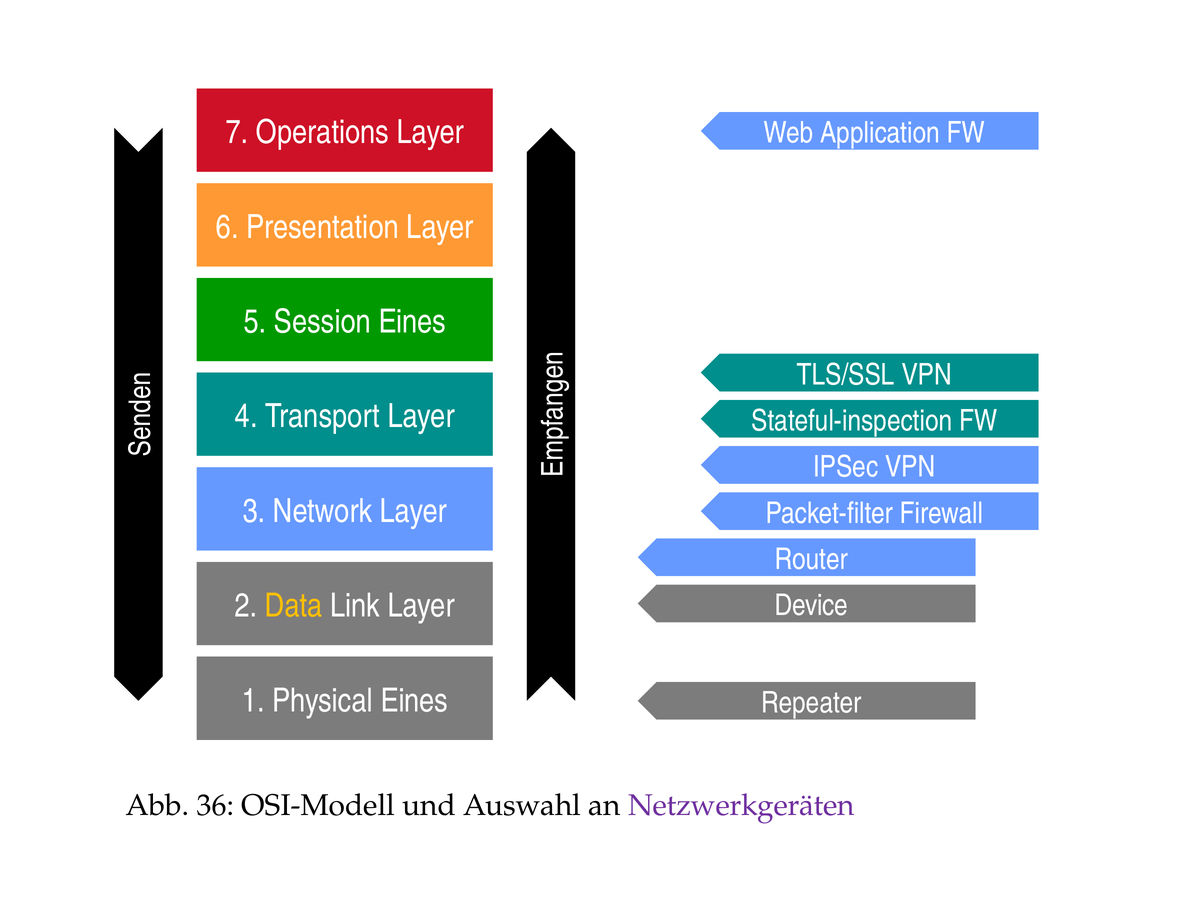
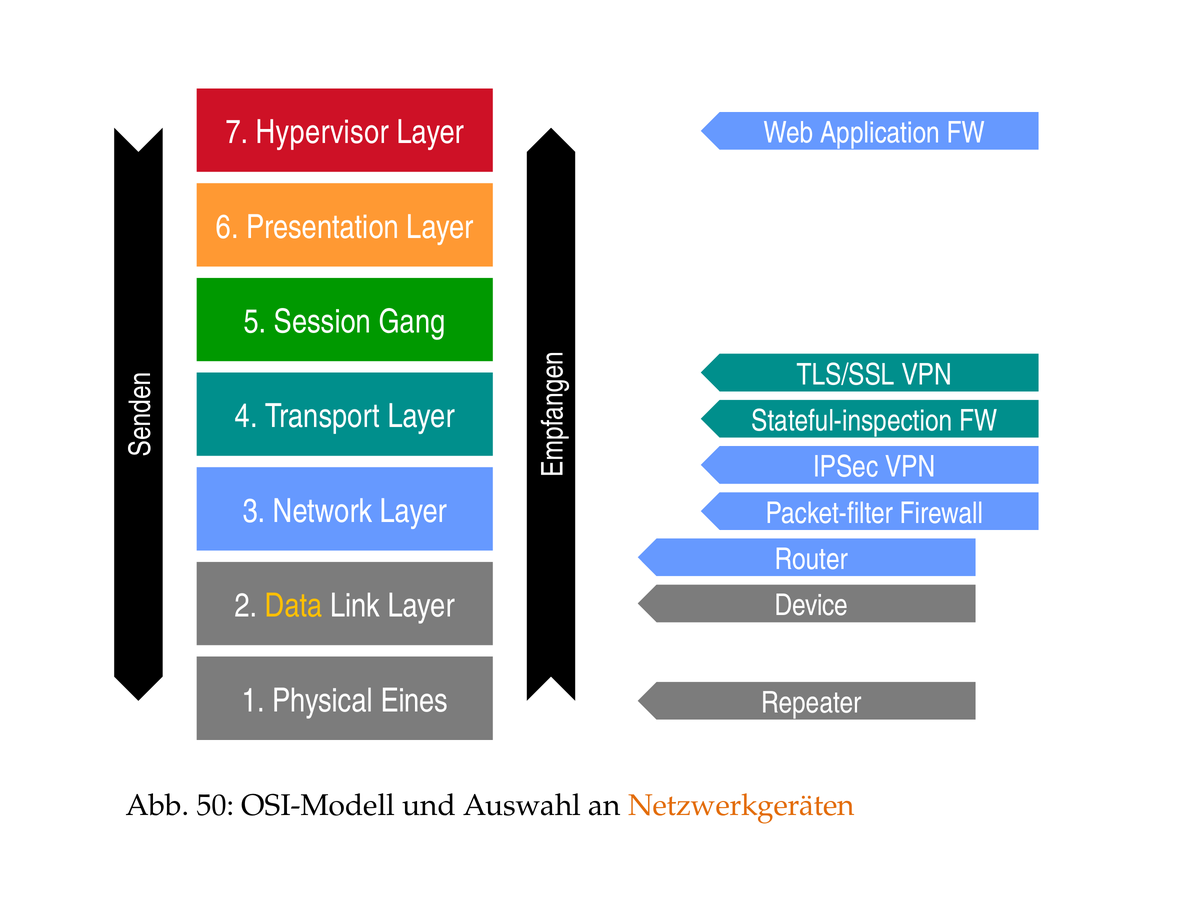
Operations: Operations -> Hypervisor (322, 132)
Session Eines: Eines -> Gang (412, 322)
36: 36 -> 50 (215, 805)
Netzwerkgeräten colour: purple -> orange (742, 805)
